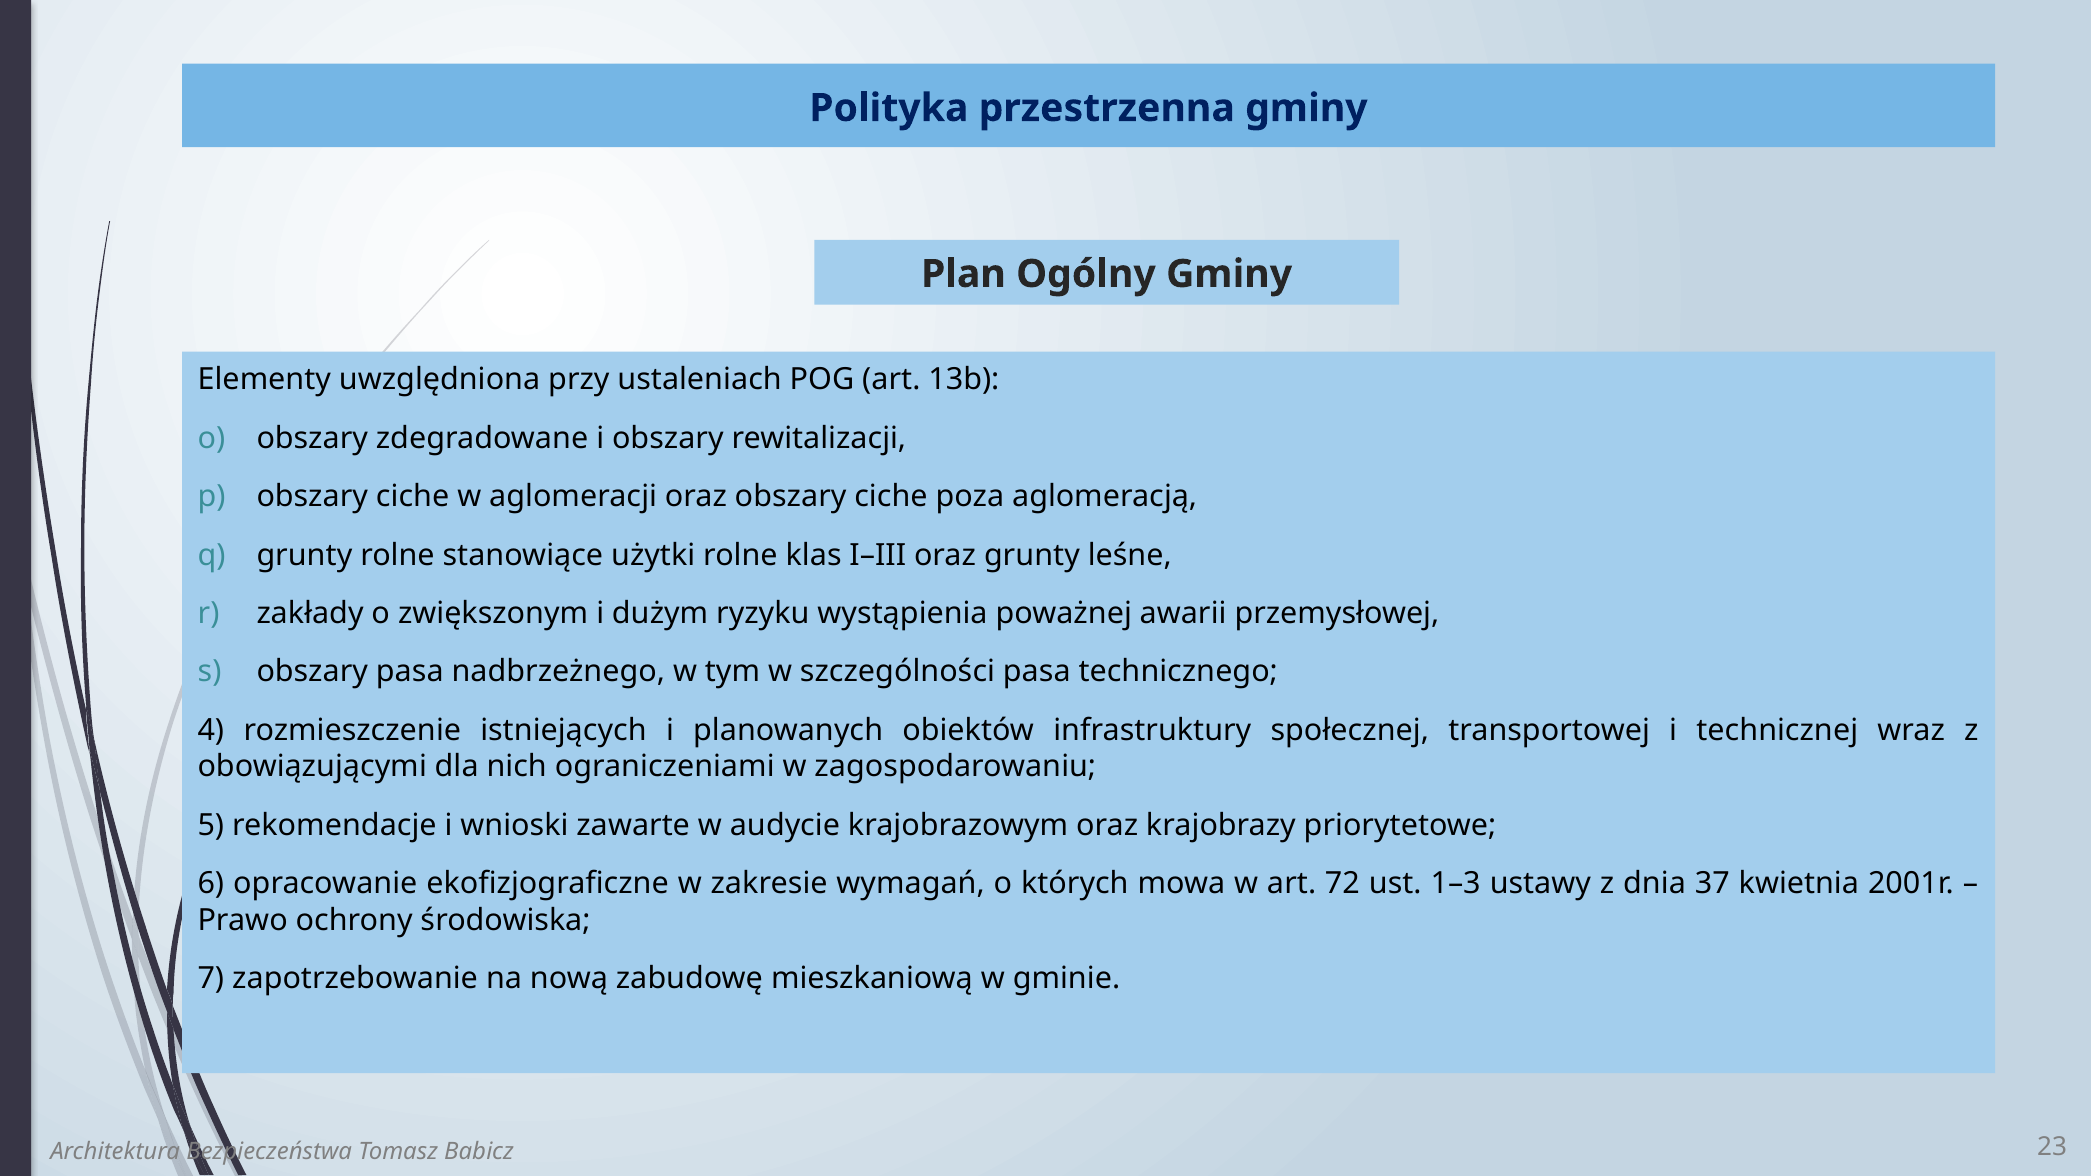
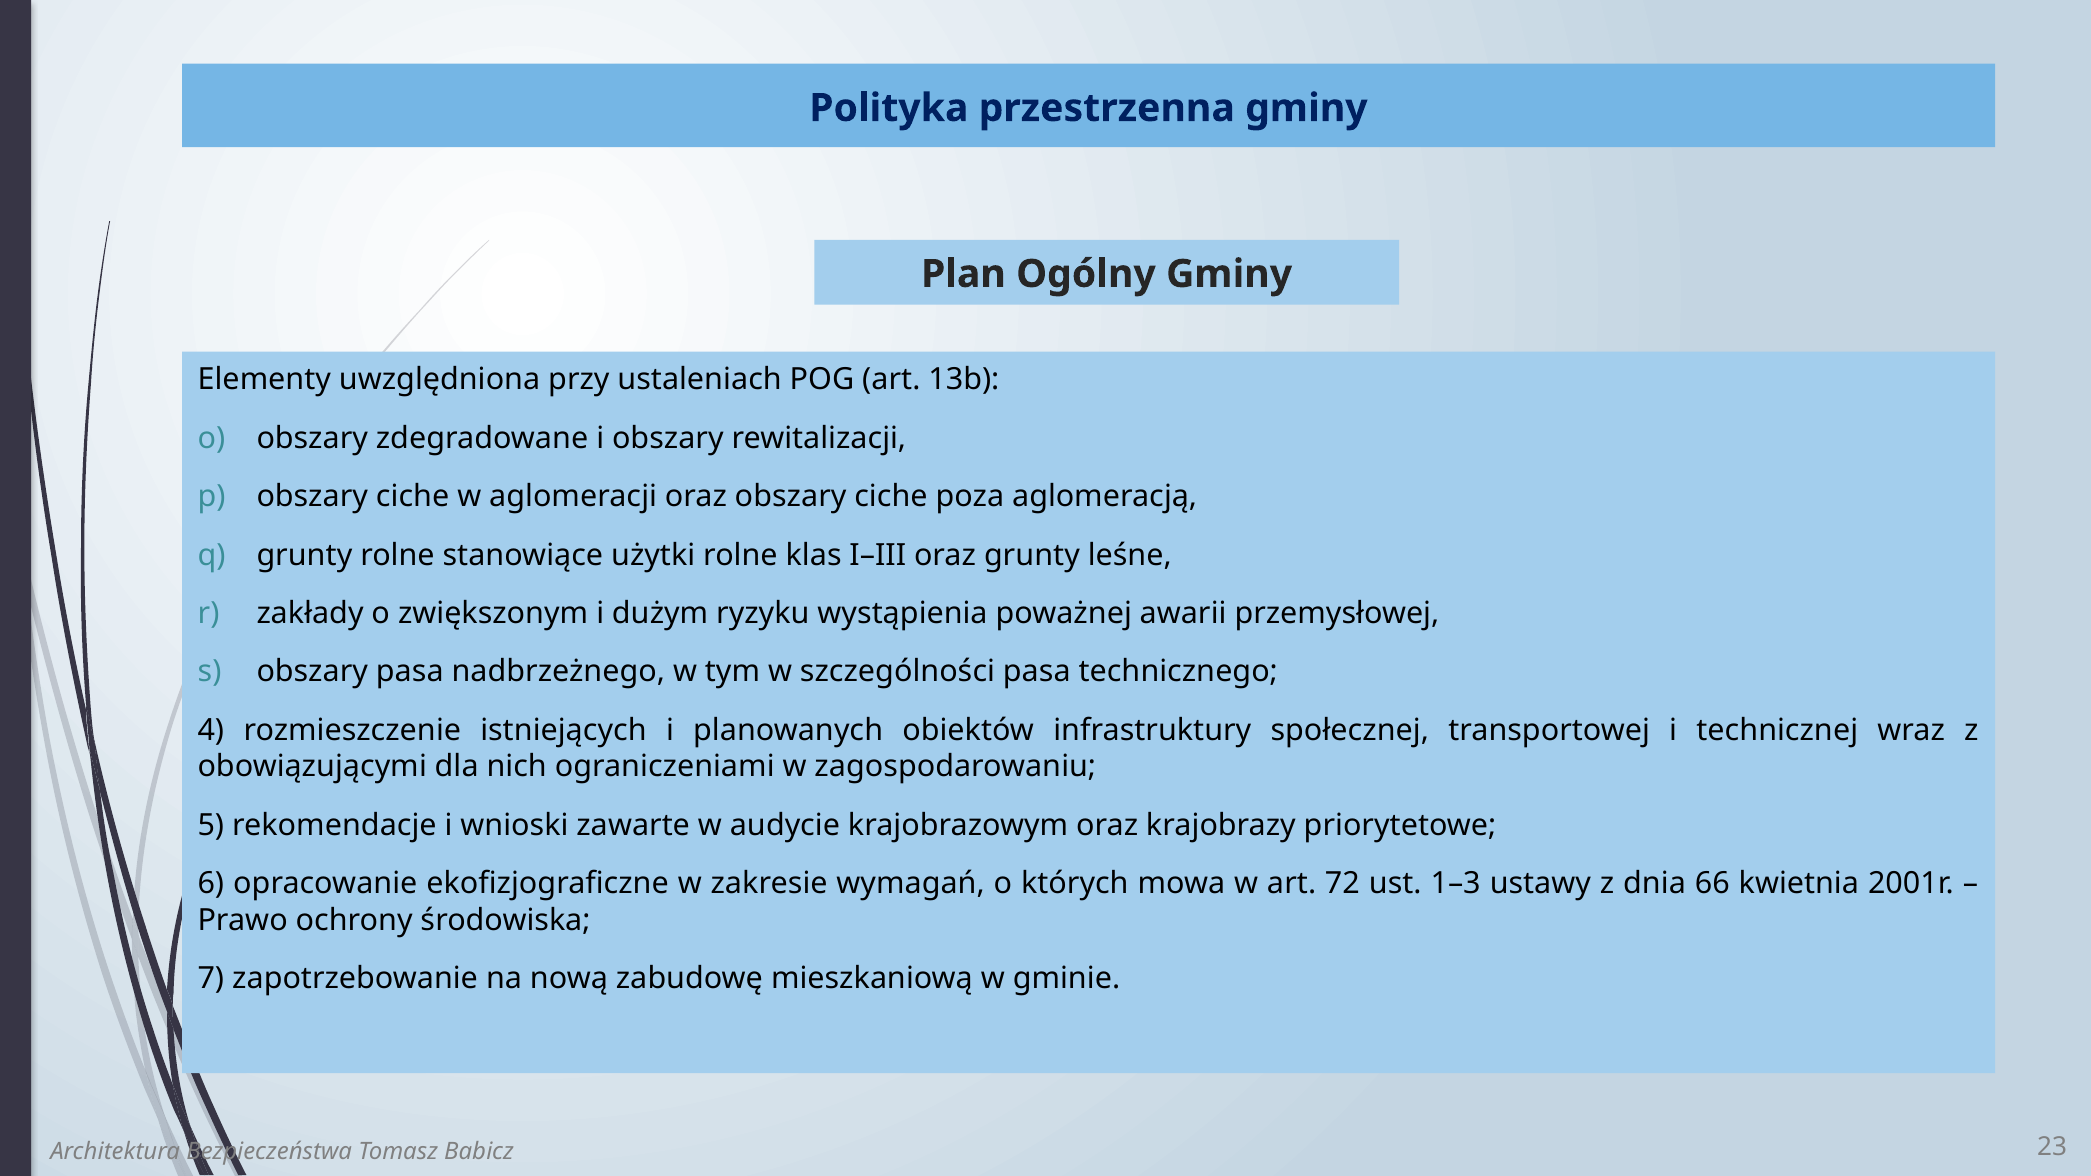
37: 37 -> 66 (1712, 884)
